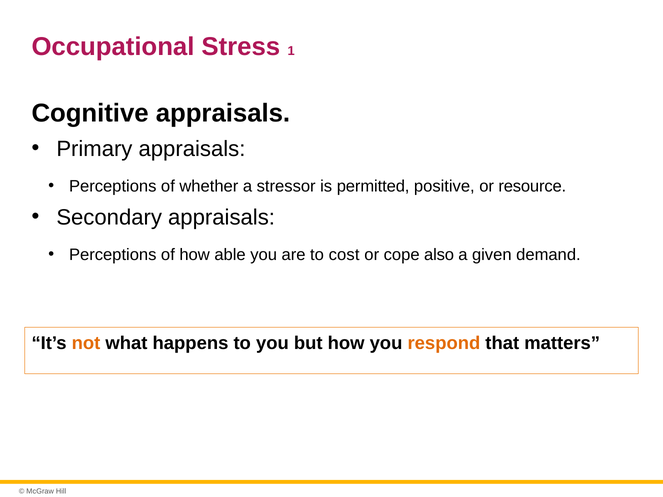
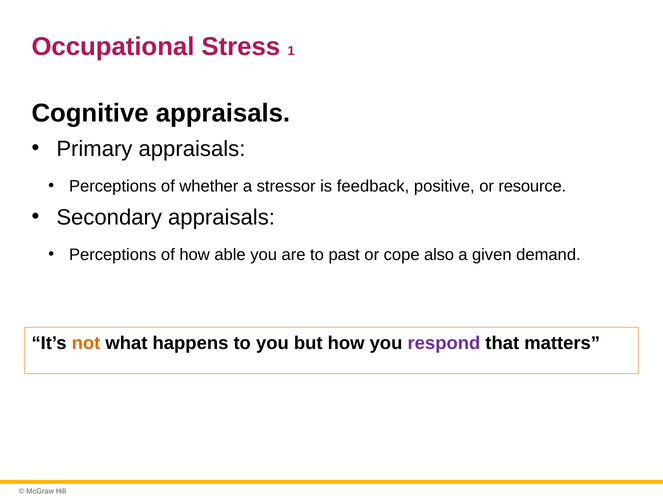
permitted: permitted -> feedback (373, 186)
cost: cost -> past (344, 255)
respond colour: orange -> purple (444, 343)
